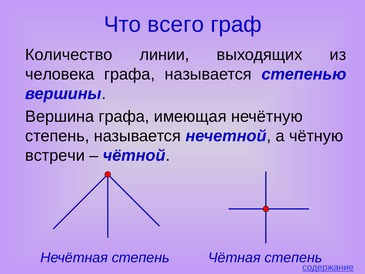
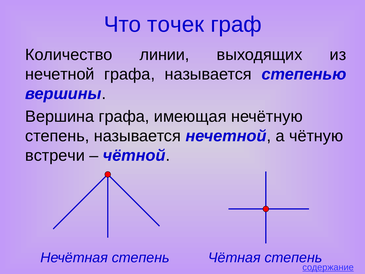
всего: всего -> точек (176, 24)
человека: человека -> нечетной (60, 74)
